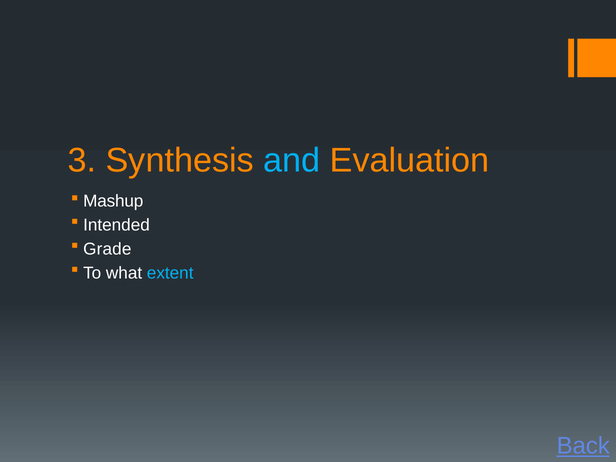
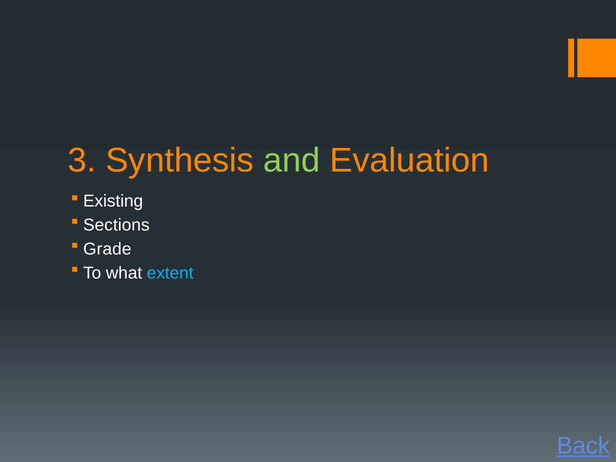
and colour: light blue -> light green (292, 161)
Mashup: Mashup -> Existing (113, 201)
Intended: Intended -> Sections (116, 225)
